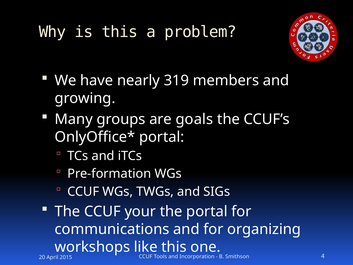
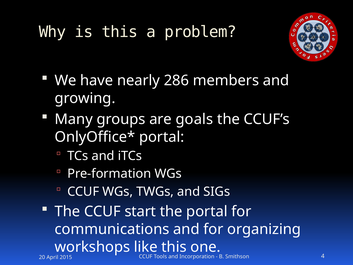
319: 319 -> 286 (176, 80)
your: your -> start (140, 211)
